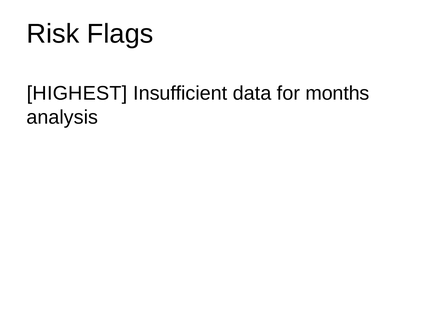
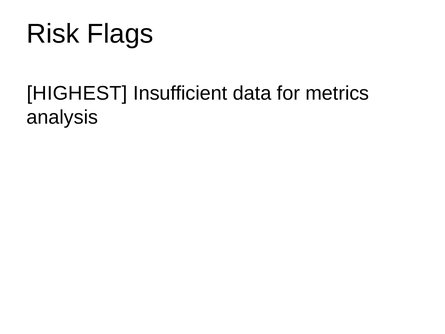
months: months -> metrics (337, 93)
